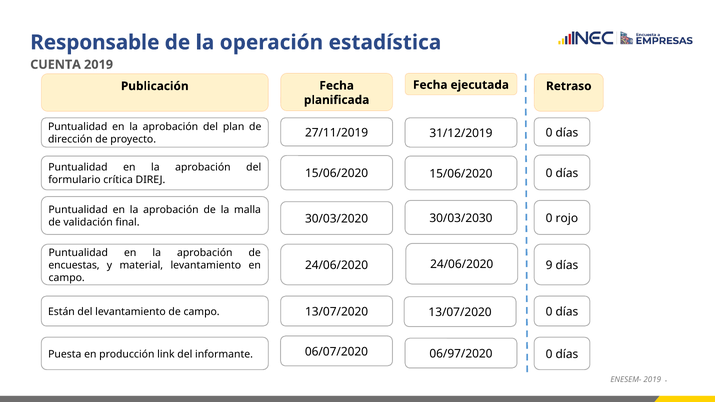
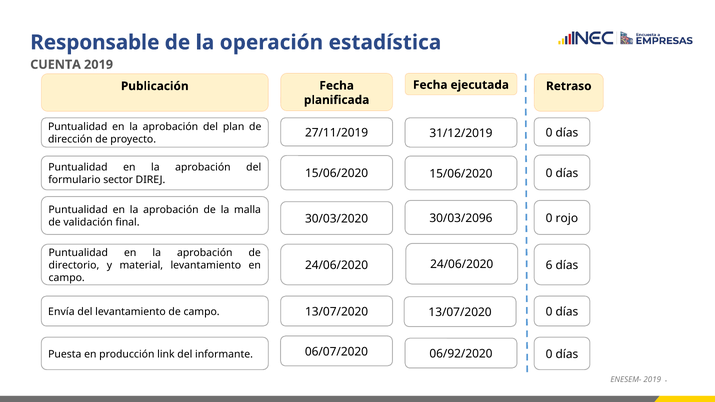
crítica: crítica -> sector (118, 180)
30/03/2030: 30/03/2030 -> 30/03/2096 (461, 218)
9: 9 -> 6 (549, 265)
encuestas: encuestas -> directorio (74, 265)
Están: Están -> Envía (61, 312)
06/97/2020: 06/97/2020 -> 06/92/2020 (461, 354)
